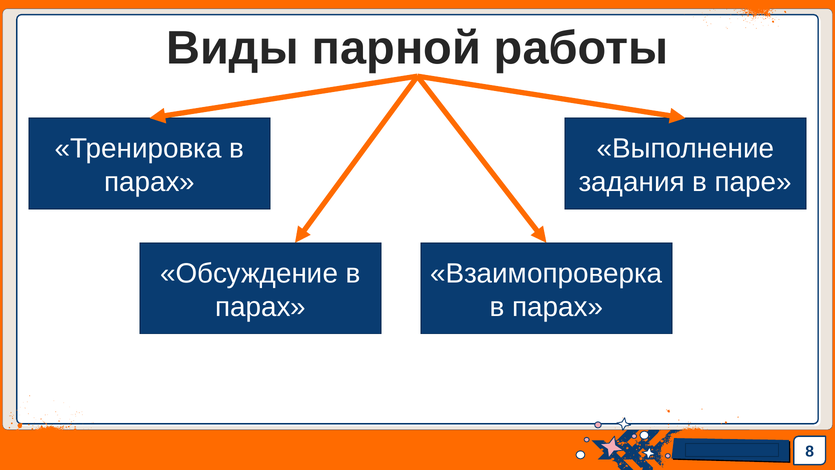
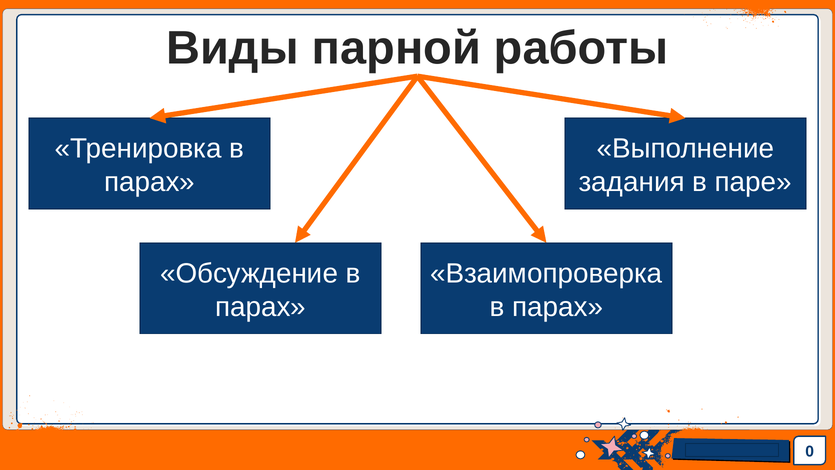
8: 8 -> 0 (810, 451)
